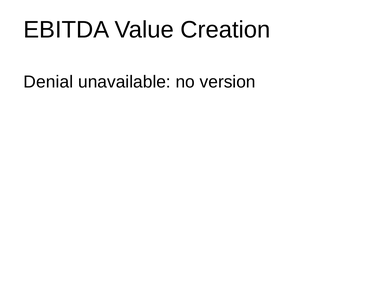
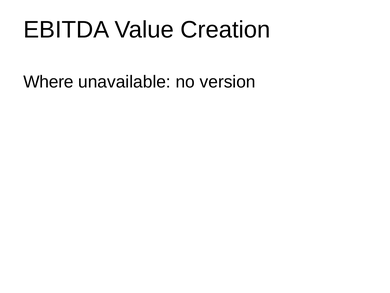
Denial: Denial -> Where (48, 82)
